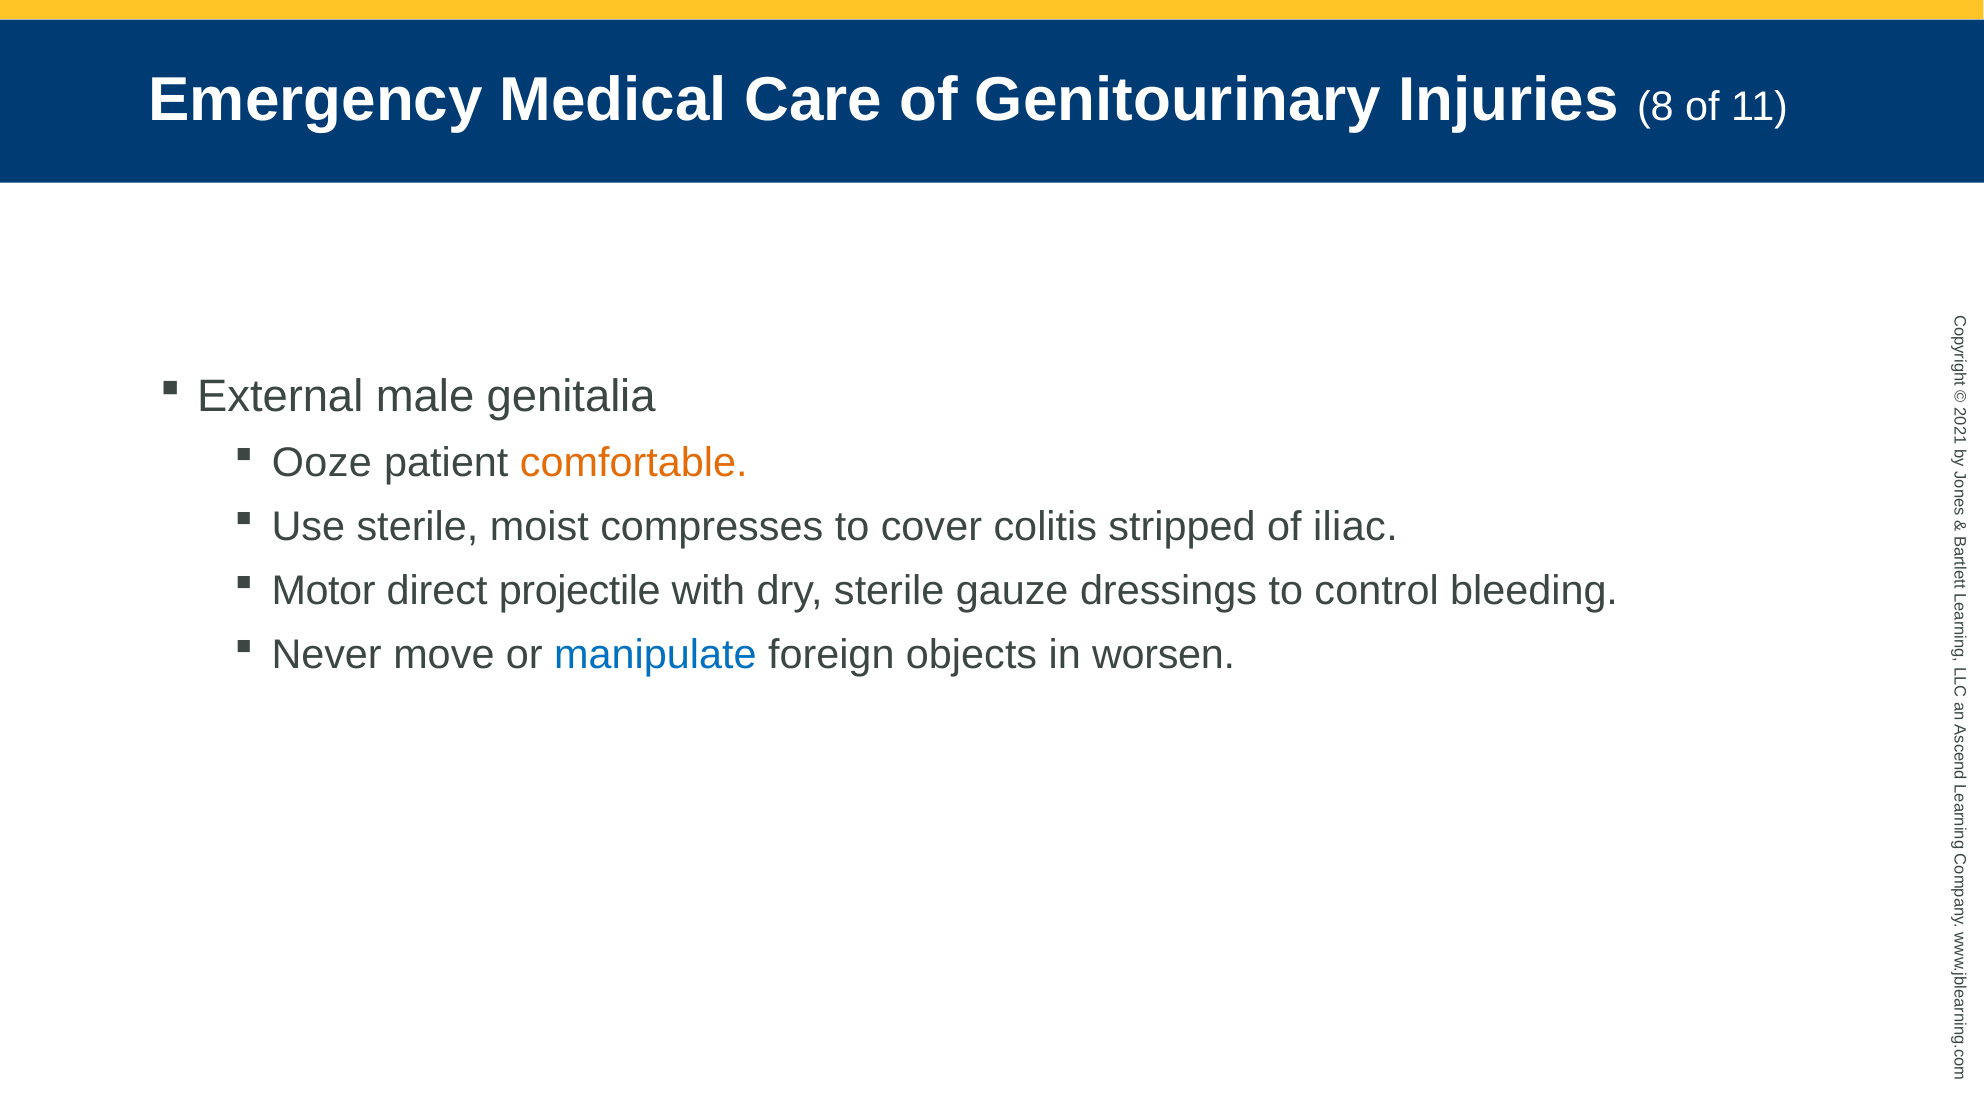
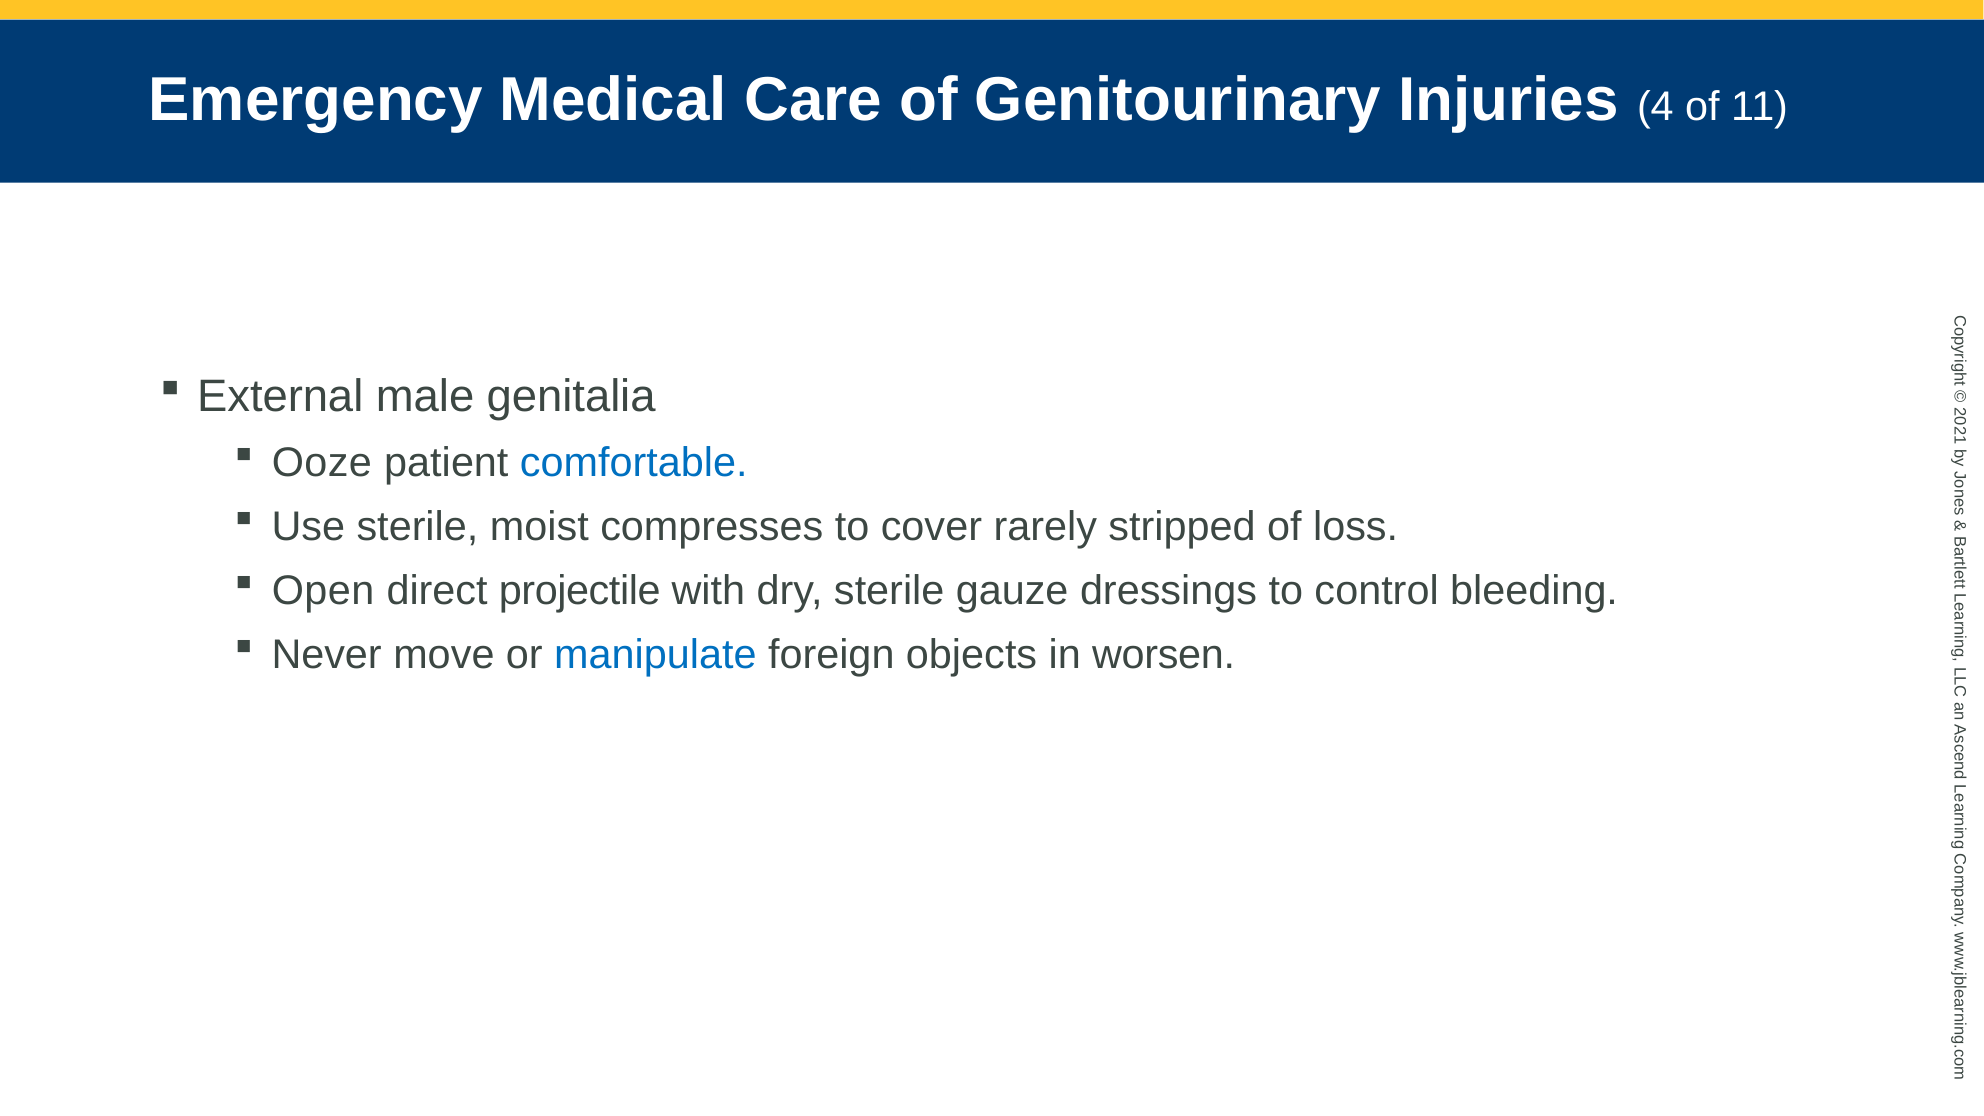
8: 8 -> 4 (1655, 107)
comfortable colour: orange -> blue (634, 463)
colitis: colitis -> rarely (1045, 527)
iliac: iliac -> loss (1356, 527)
Motor: Motor -> Open (323, 591)
